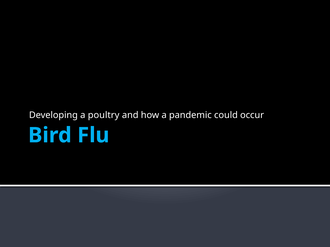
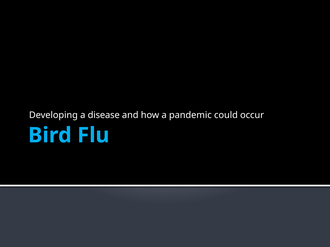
poultry: poultry -> disease (104, 115)
